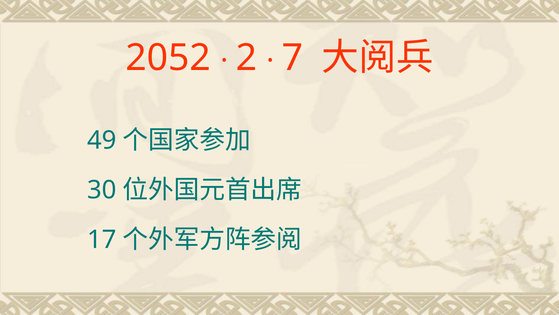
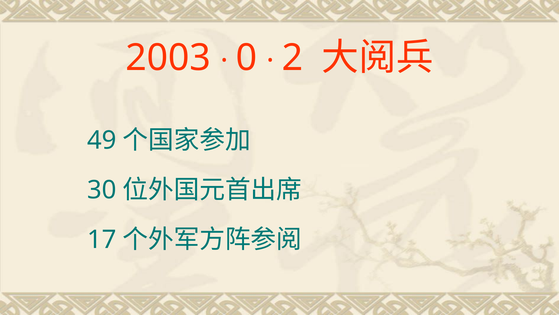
2052: 2052 -> 2003 (168, 58)
2: 2 -> 0 (246, 58)
7: 7 -> 2 (292, 58)
